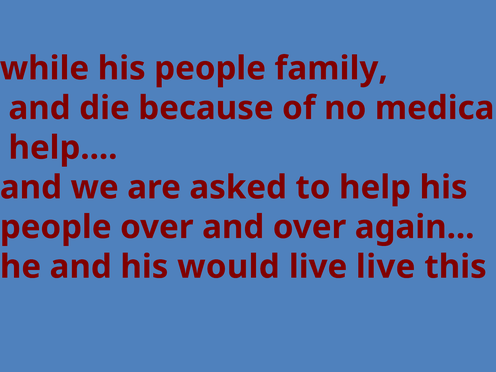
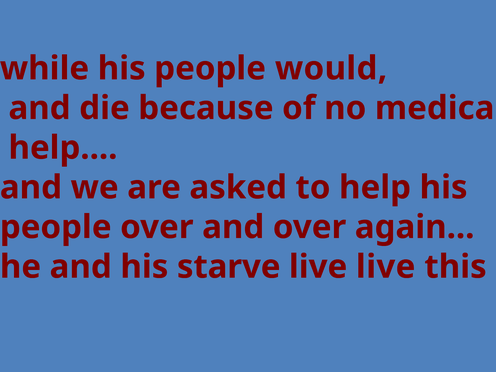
family: family -> would (331, 68)
would: would -> starve (229, 267)
